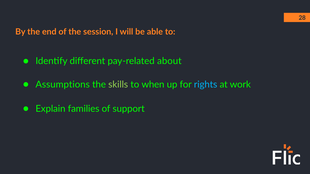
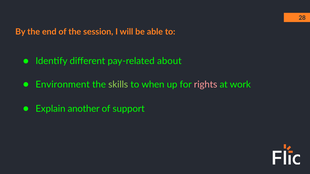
Assumptions: Assumptions -> Environment (63, 85)
rights colour: light blue -> pink (206, 85)
families: families -> another (84, 109)
